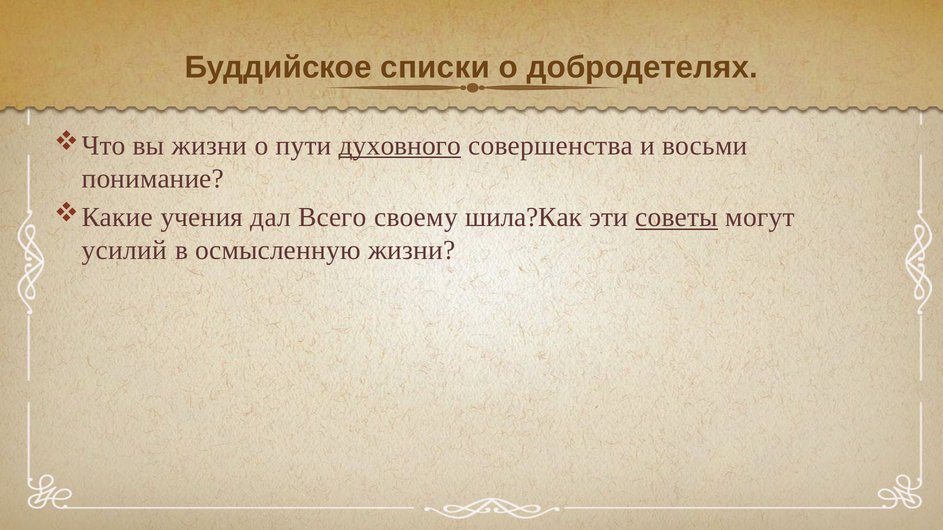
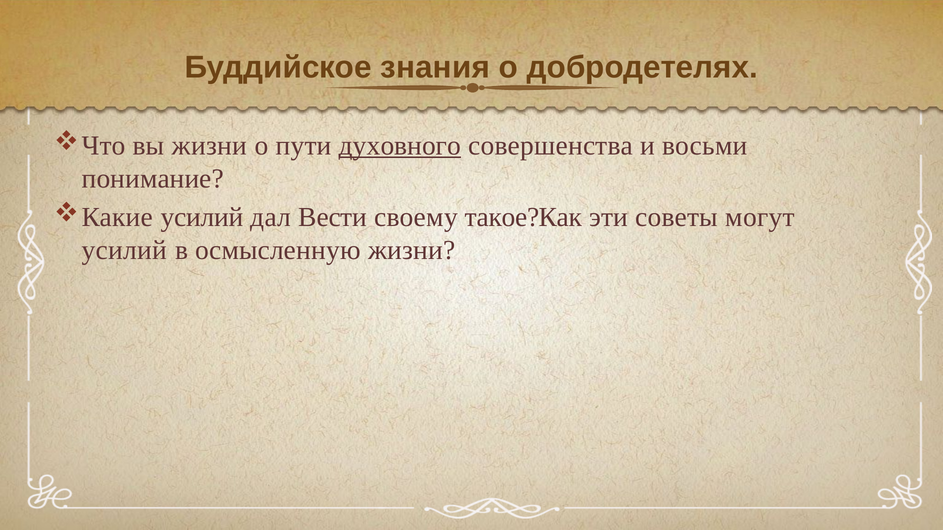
списки: списки -> знания (435, 68)
учения: учения -> усилий (202, 217)
Всего: Всего -> Вести (333, 217)
шила?Как: шила?Как -> такое?Как (524, 217)
советы underline: present -> none (677, 217)
